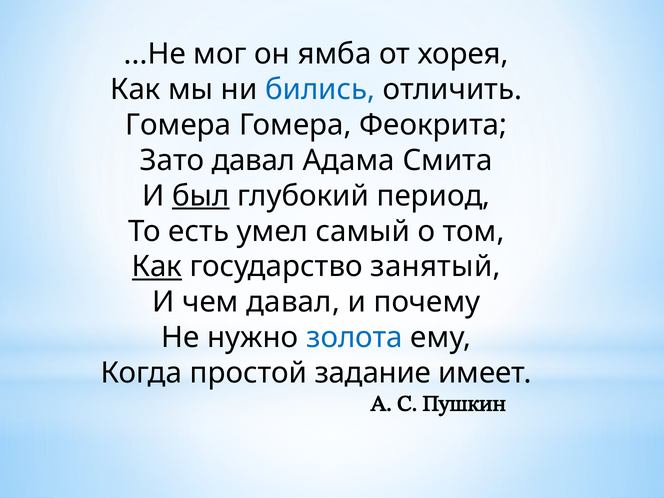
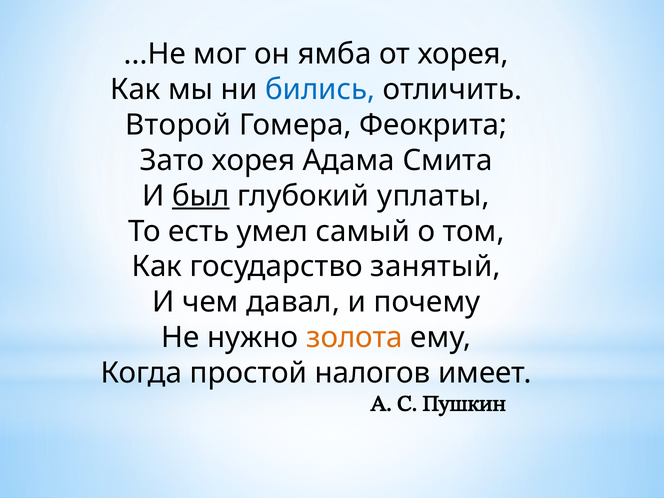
Гомера: Гомера -> Второй (178, 125)
Зато давал: давал -> хорея (253, 160)
период: период -> уплаты (433, 196)
Как underline: present -> none (157, 267)
золота colour: blue -> orange (355, 338)
задание: задание -> налогов (373, 373)
